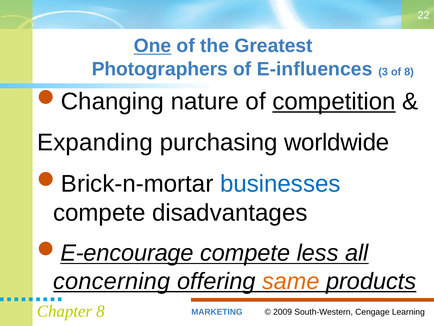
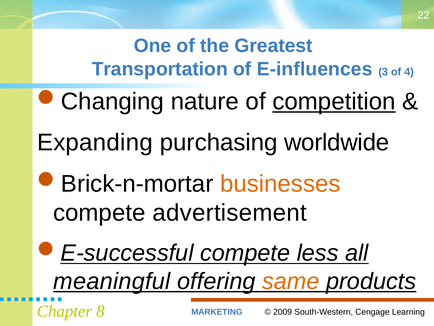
One underline: present -> none (153, 46)
Photographers: Photographers -> Transportation (160, 69)
of 8: 8 -> 4 (409, 72)
businesses colour: blue -> orange (280, 183)
disadvantages: disadvantages -> advertisement (230, 212)
E-encourage: E-encourage -> E-successful (127, 253)
concerning: concerning -> meaningful (112, 281)
